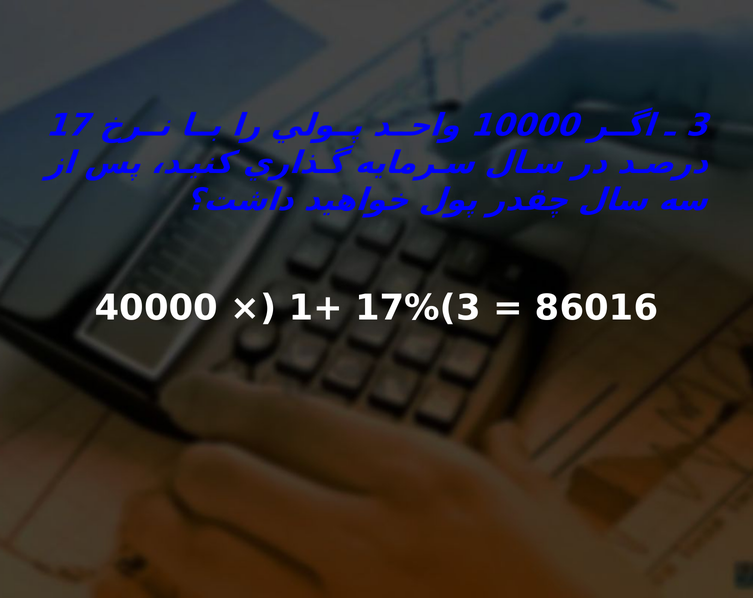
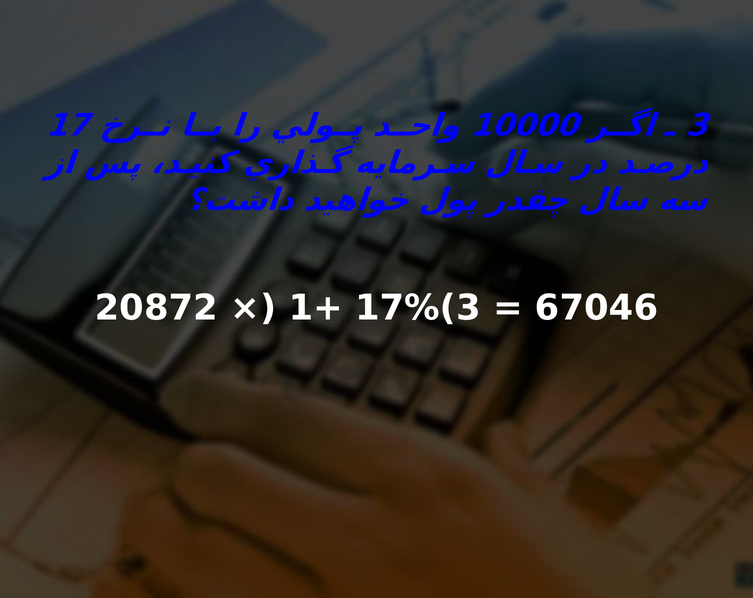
40000: 40000 -> 20872 (156, 308)
86016: 86016 -> 67046 (597, 308)
